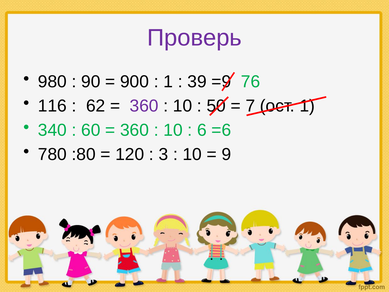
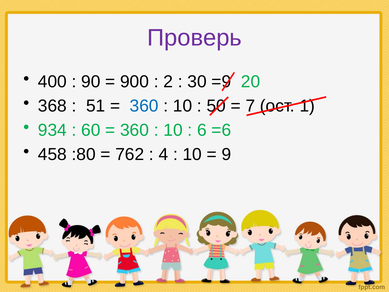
980: 980 -> 400 (52, 82)
1: 1 -> 2 (168, 82)
39: 39 -> 30 (197, 82)
76: 76 -> 20 (251, 82)
116: 116 -> 368 (52, 106)
62: 62 -> 51 (96, 106)
360 colour: purple -> blue (144, 106)
340: 340 -> 934 (52, 130)
780: 780 -> 458 (52, 154)
120: 120 -> 762 (130, 154)
3: 3 -> 4 (163, 154)
